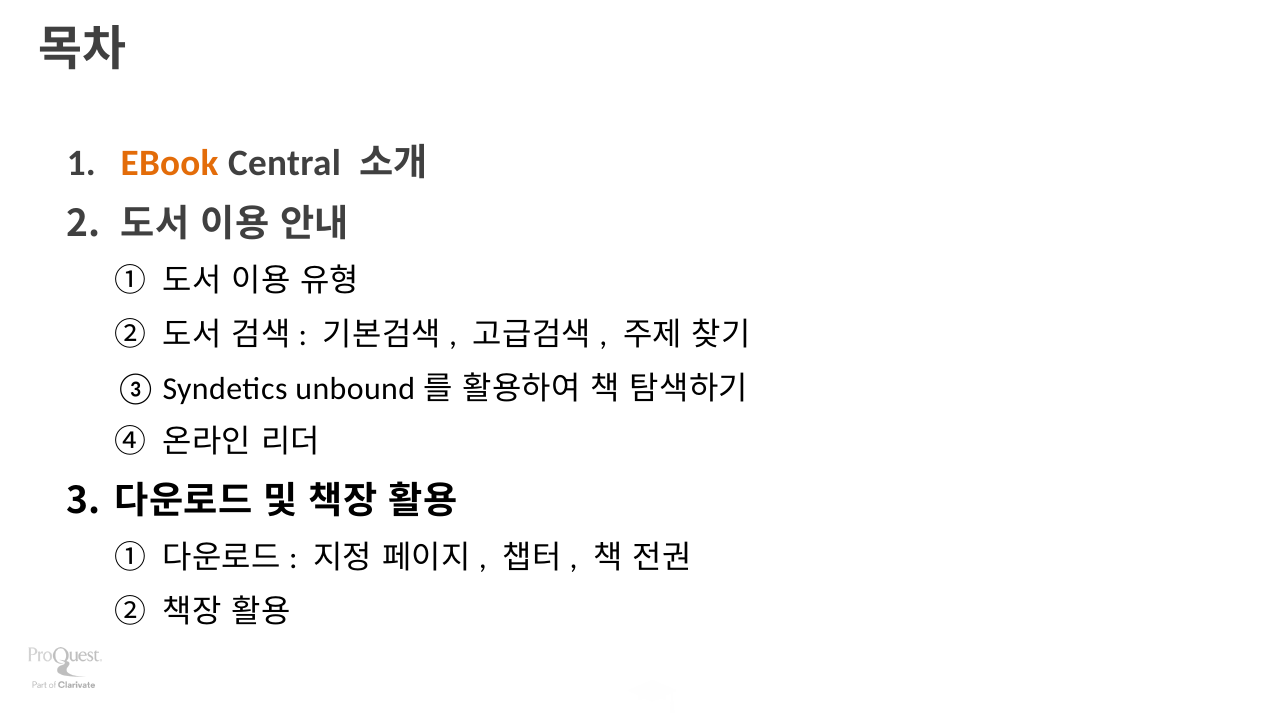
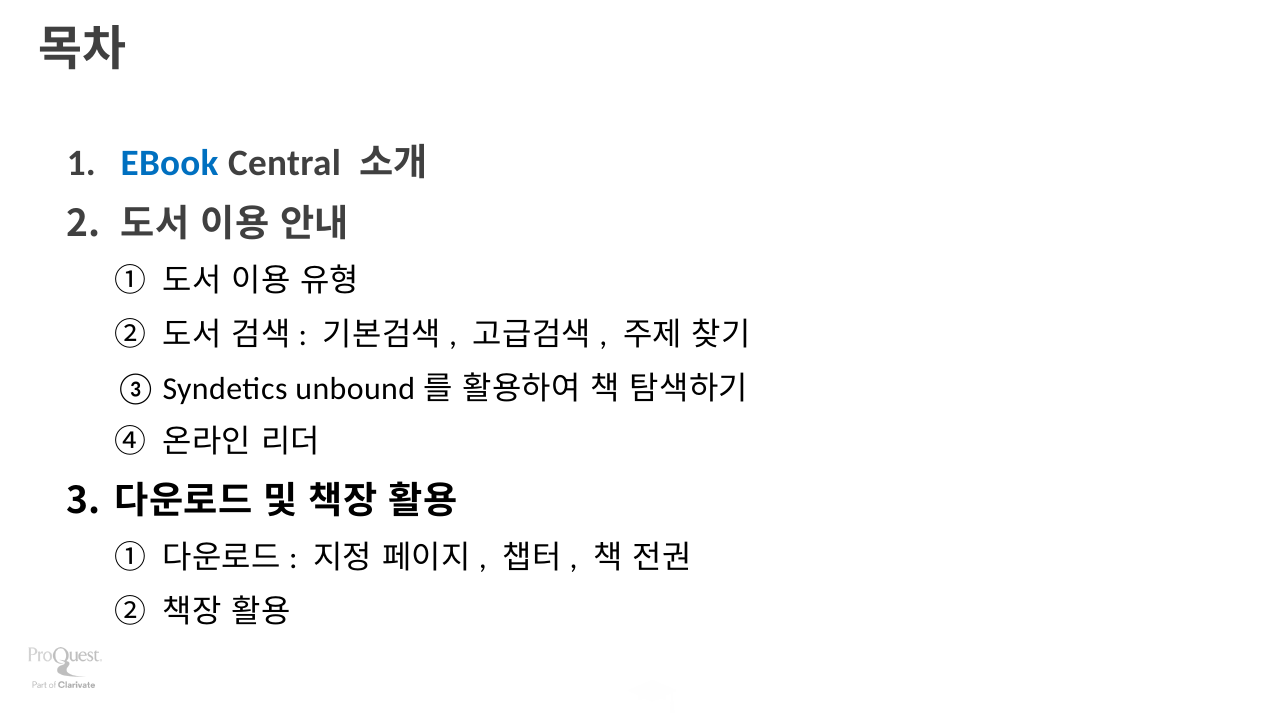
EBook colour: orange -> blue (170, 163)
